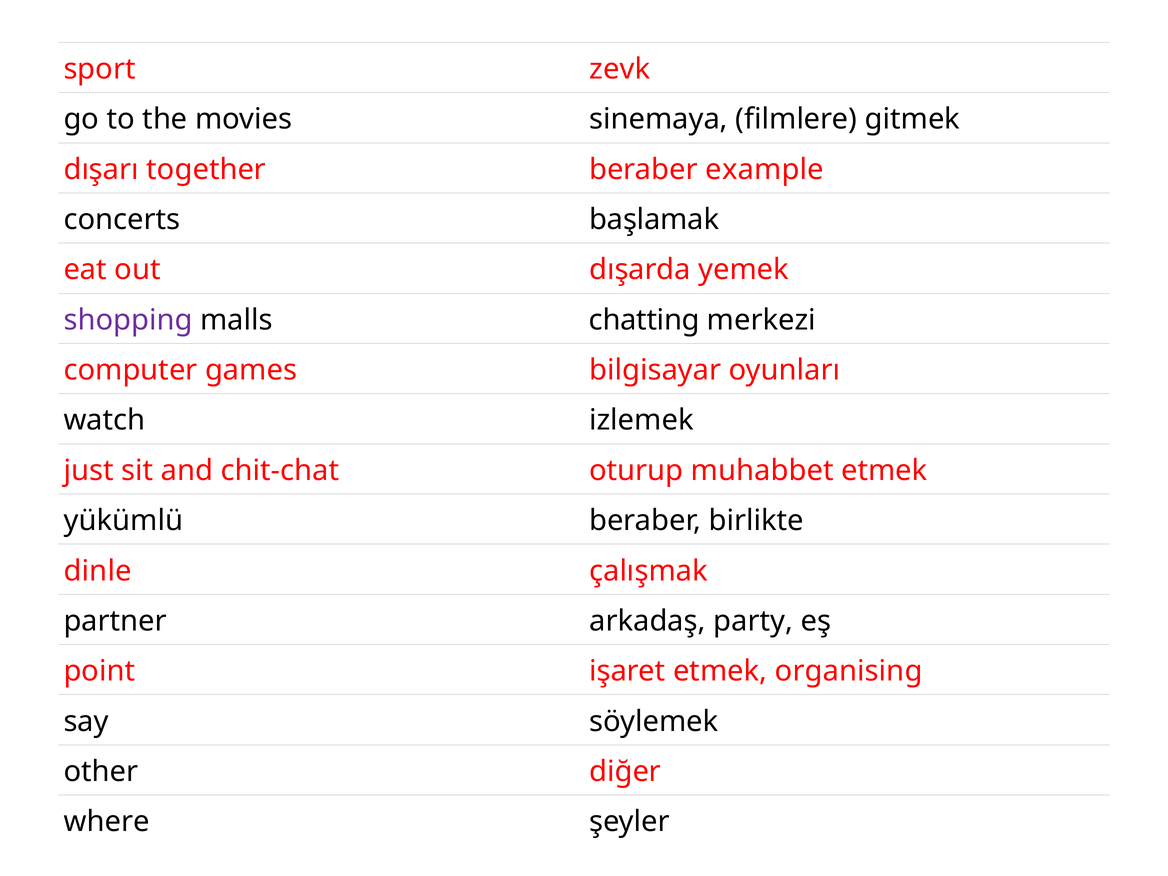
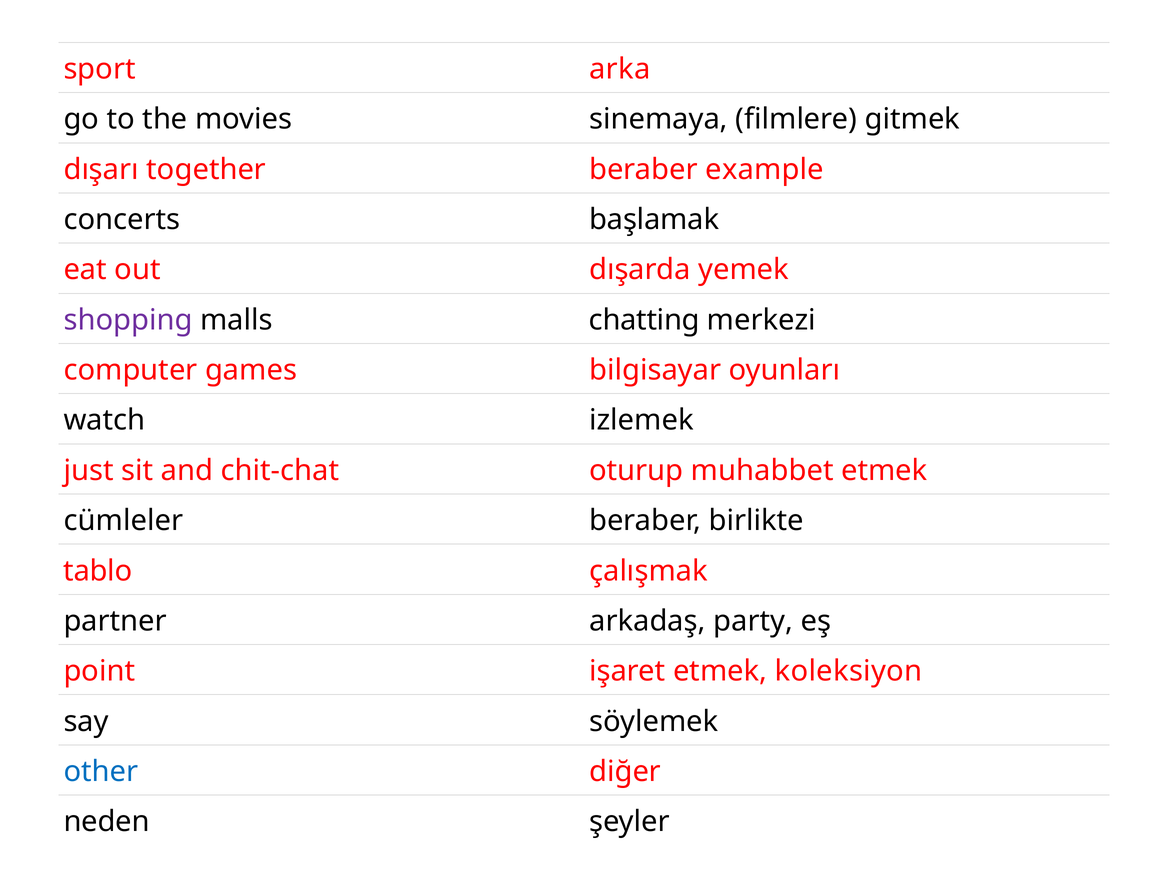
zevk: zevk -> arka (620, 69)
yükümlü: yükümlü -> cümleler (123, 521)
dinle: dinle -> tablo (98, 571)
organising: organising -> koleksiyon (849, 671)
other colour: black -> blue (101, 772)
where: where -> neden (107, 822)
